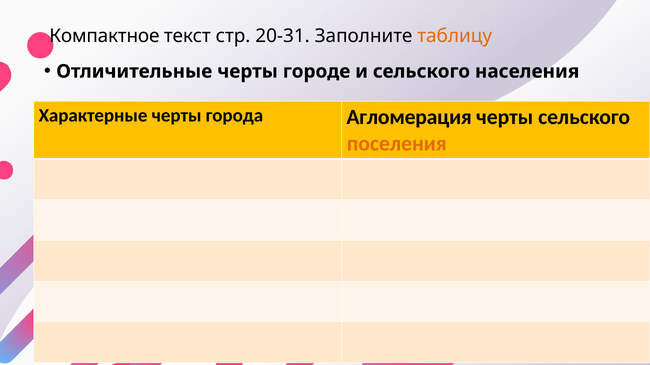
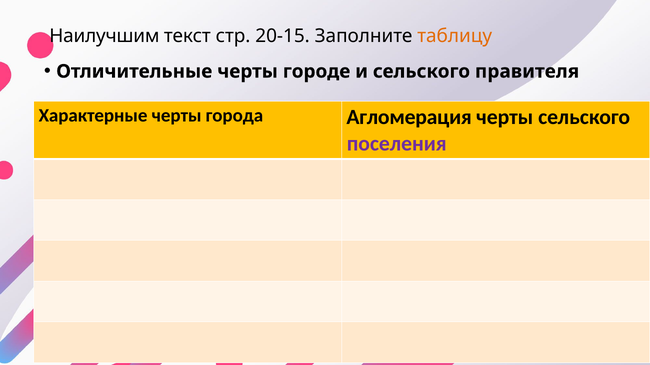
Компактное: Компактное -> Наилучшим (104, 36)
20-31: 20-31 -> 20-15 (283, 36)
населения: населения -> правителя (527, 72)
поселения colour: orange -> purple (397, 144)
